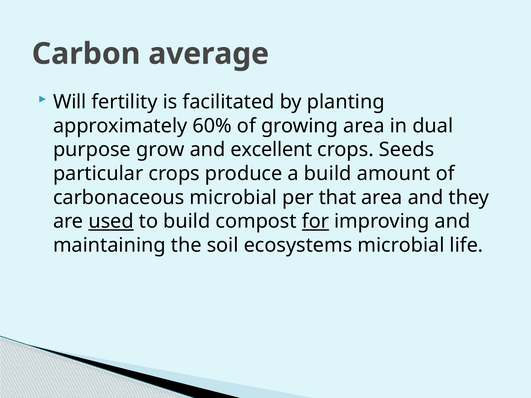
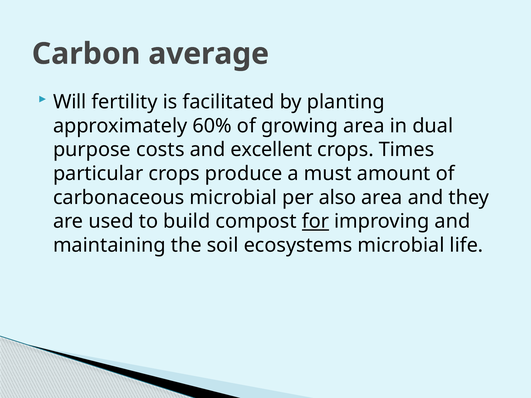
grow: grow -> costs (160, 150)
Seeds: Seeds -> Times (407, 150)
a build: build -> must (328, 174)
that: that -> also (338, 198)
used underline: present -> none (111, 222)
